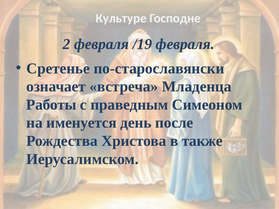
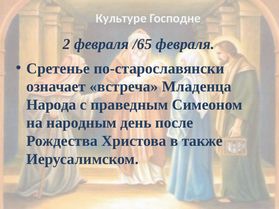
/19: /19 -> /65 (142, 44)
Работы: Работы -> Народа (51, 105)
именуется: именуется -> народным (82, 123)
